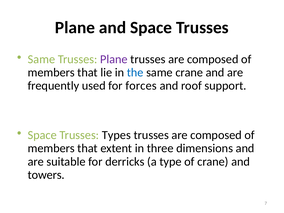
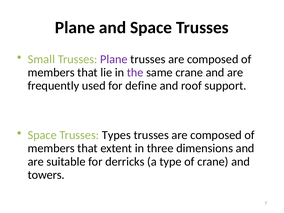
Same: Same -> Small (41, 59)
the colour: blue -> purple (135, 73)
forces: forces -> define (141, 86)
